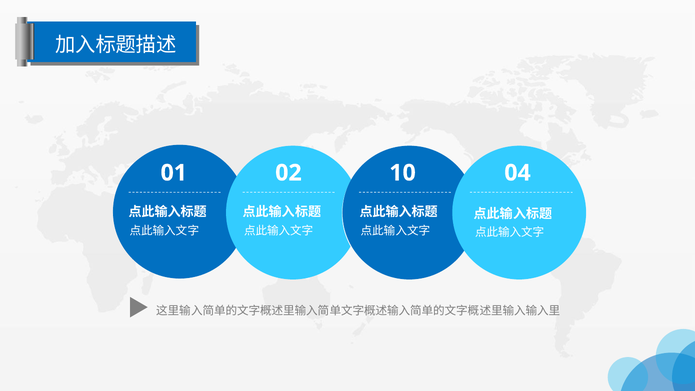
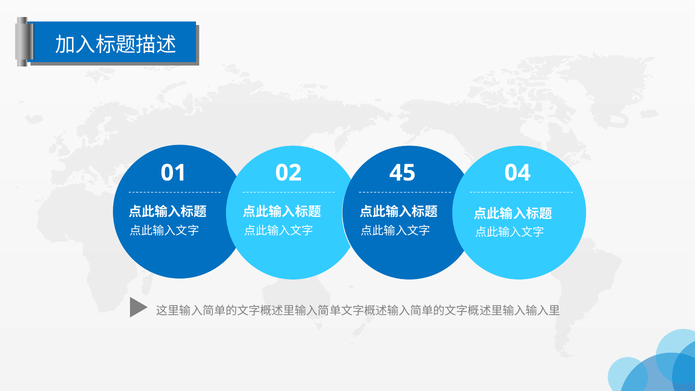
10: 10 -> 45 (403, 173)
